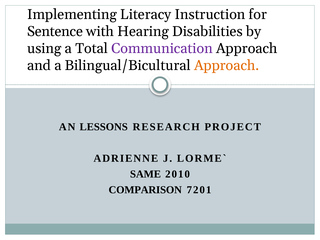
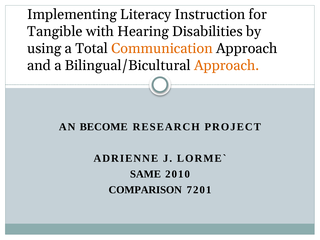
Sentence: Sentence -> Tangible (55, 31)
Communication colour: purple -> orange (162, 48)
LESSONS: LESSONS -> BECOME (104, 127)
